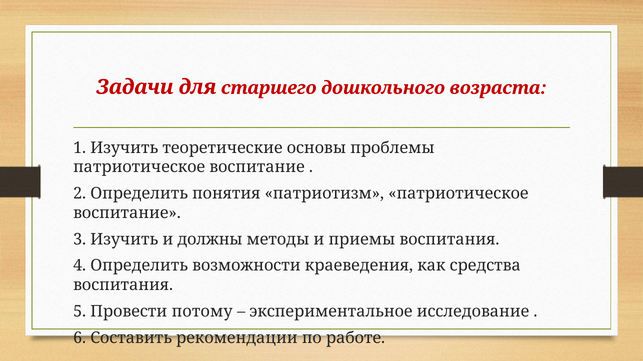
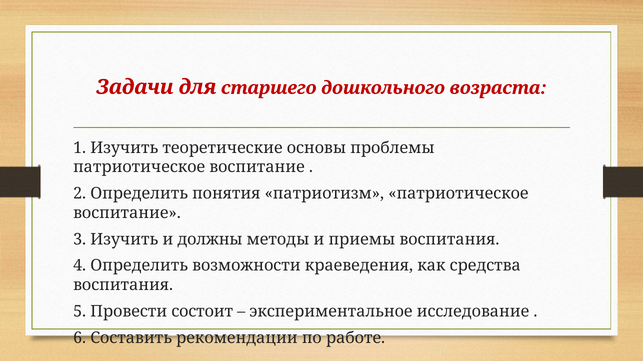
потому: потому -> состоит (202, 312)
